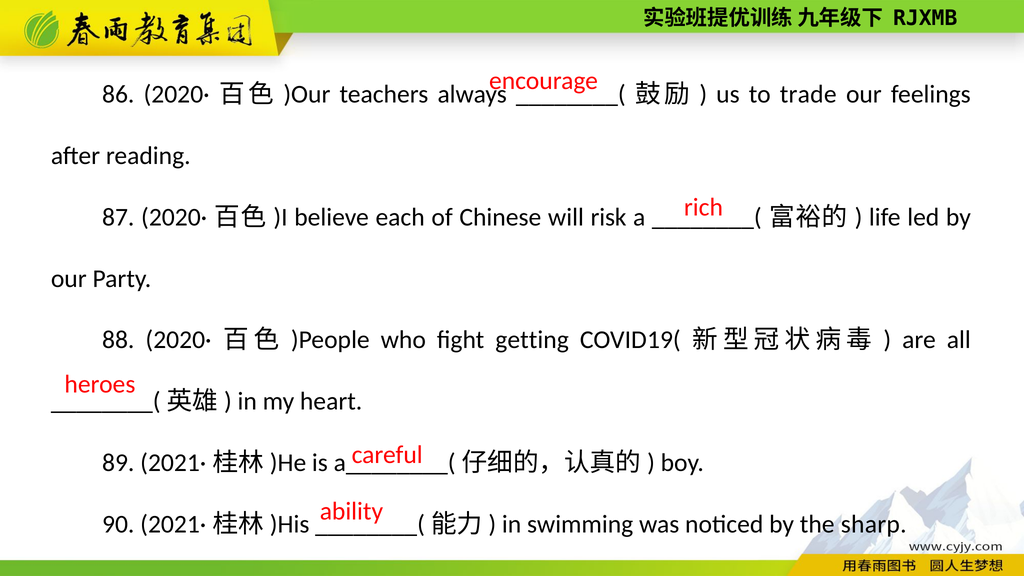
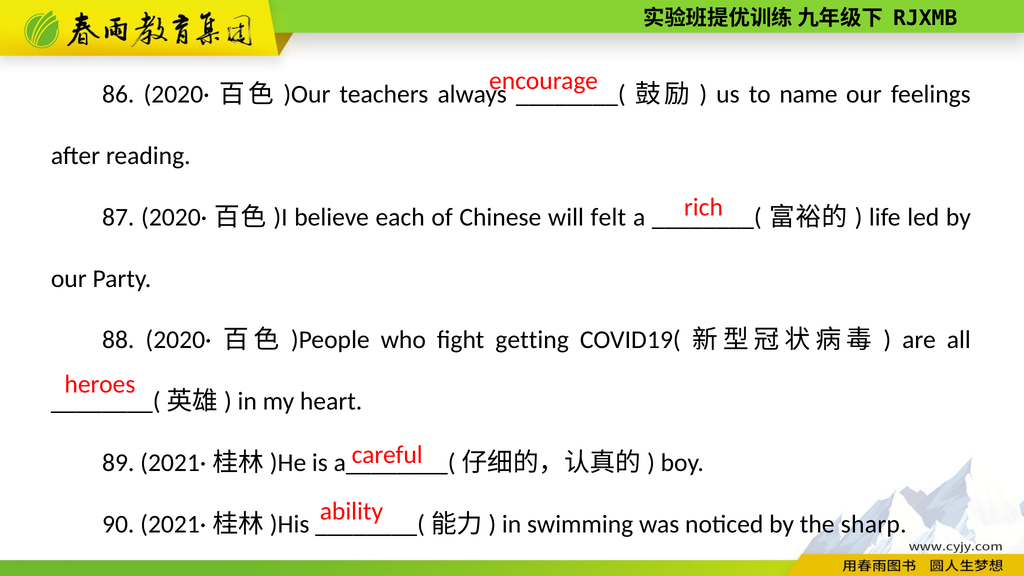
trade: trade -> name (808, 94)
risk: risk -> felt (608, 217)
